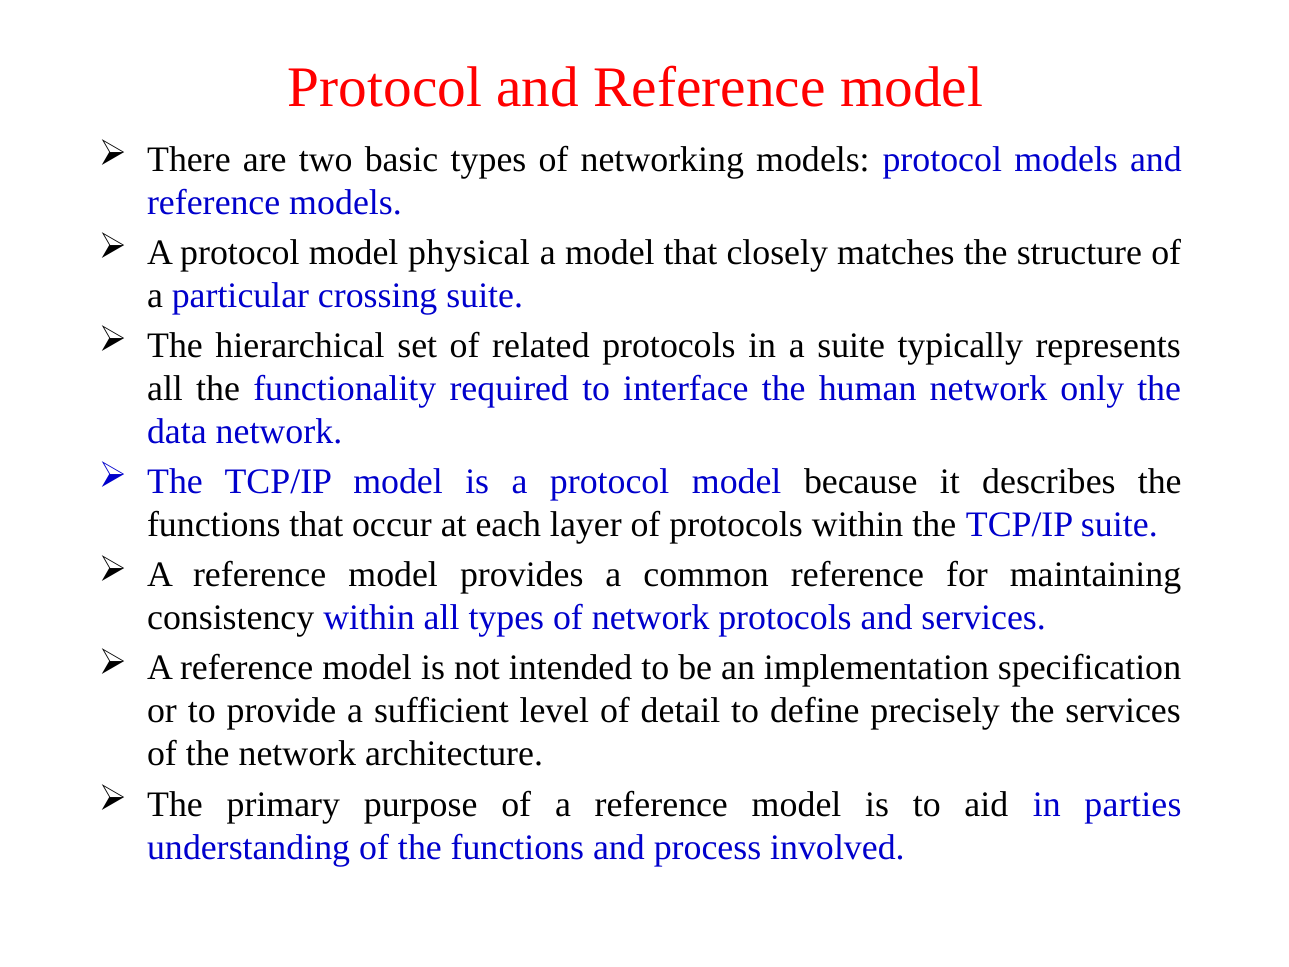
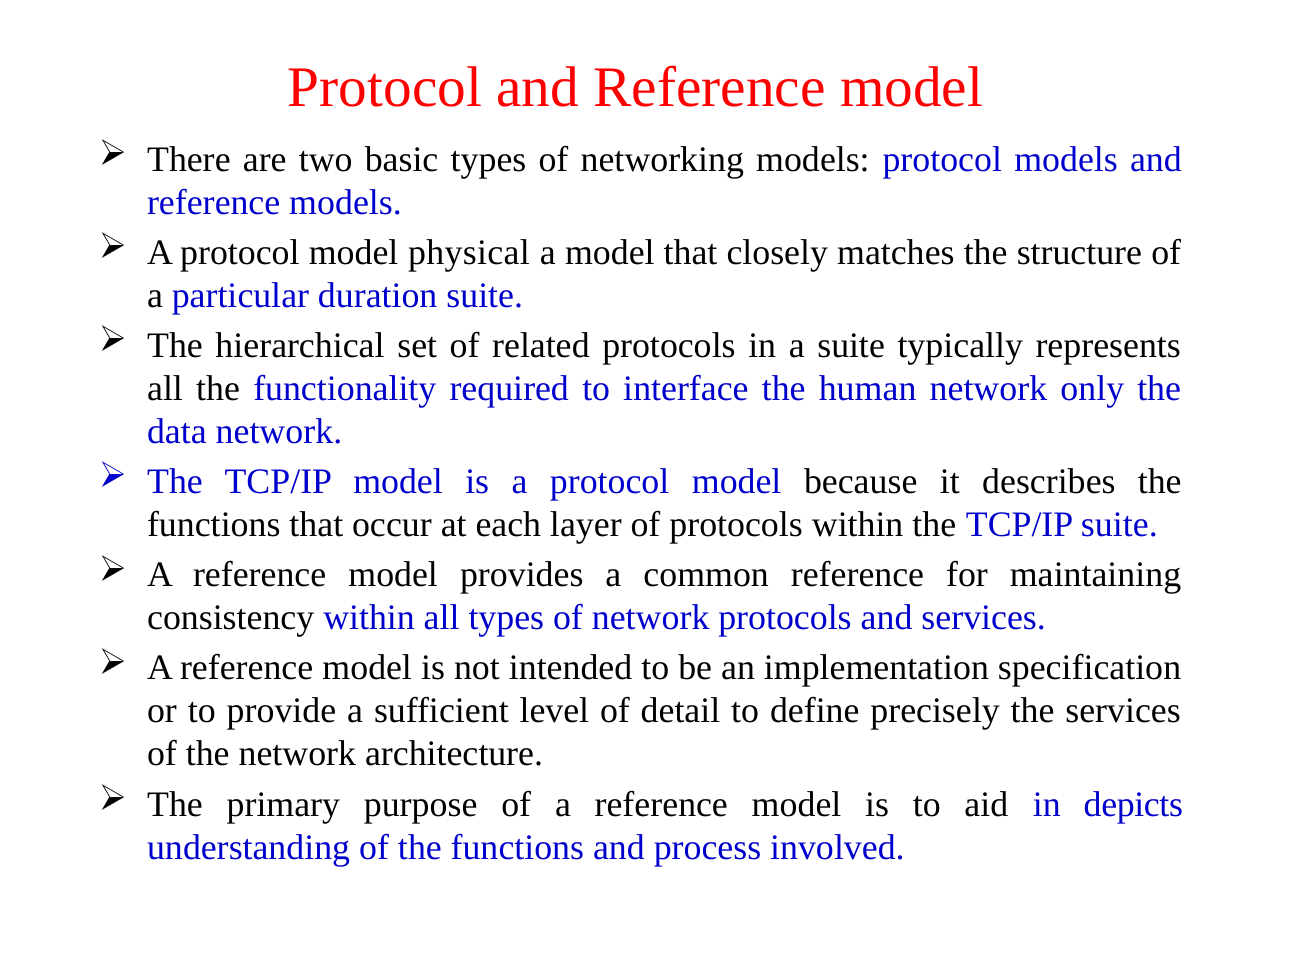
crossing: crossing -> duration (378, 295)
parties: parties -> depicts (1133, 804)
